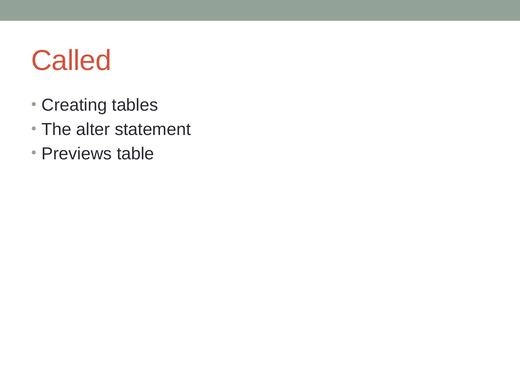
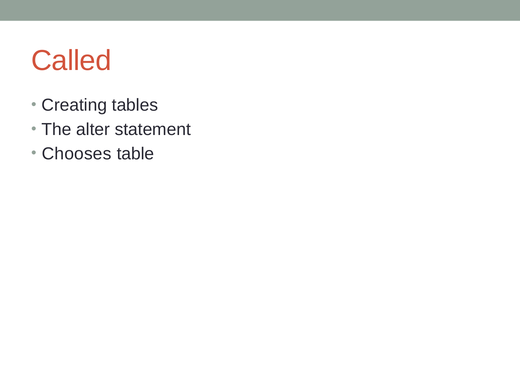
Previews: Previews -> Chooses (77, 154)
